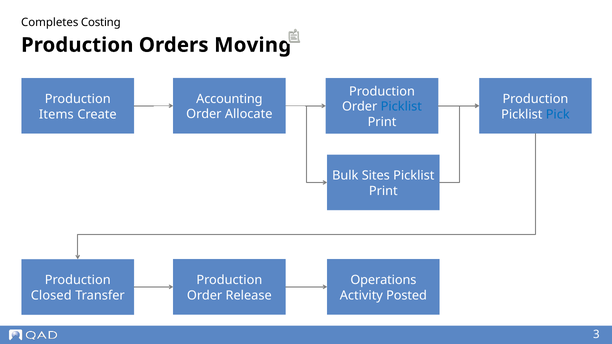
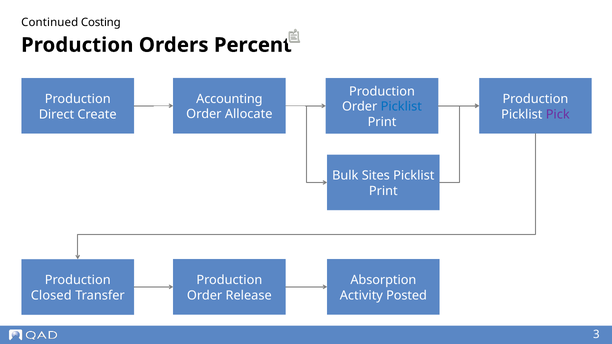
Completes: Completes -> Continued (50, 22)
Moving: Moving -> Percent (253, 45)
Items: Items -> Direct (56, 114)
Pick colour: blue -> purple (558, 114)
Operations: Operations -> Absorption (383, 280)
